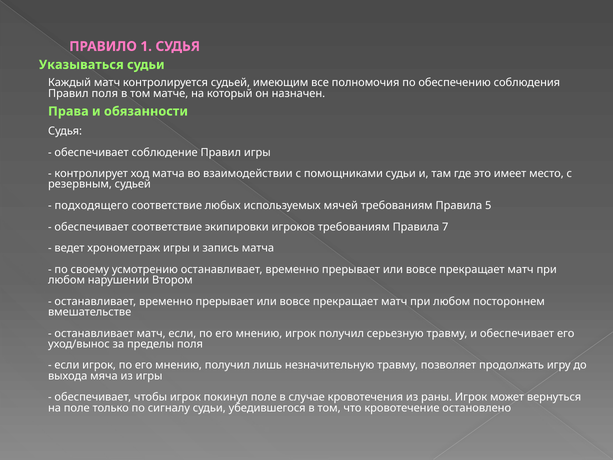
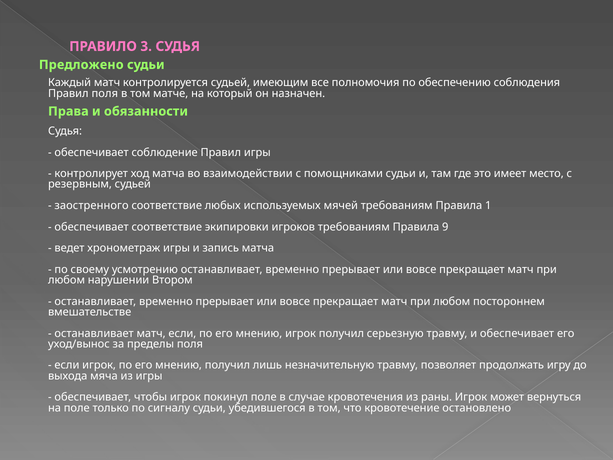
1: 1 -> 3 (146, 46)
Указываться: Указываться -> Предложено (81, 65)
подходящего: подходящего -> заостренного (92, 205)
5: 5 -> 1 (488, 205)
7: 7 -> 9 (445, 227)
